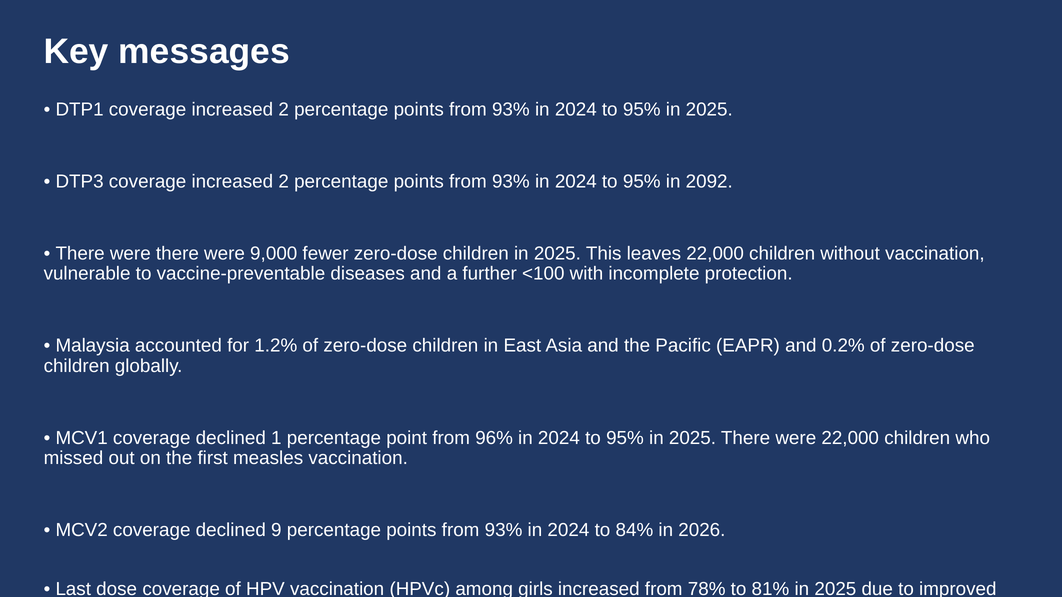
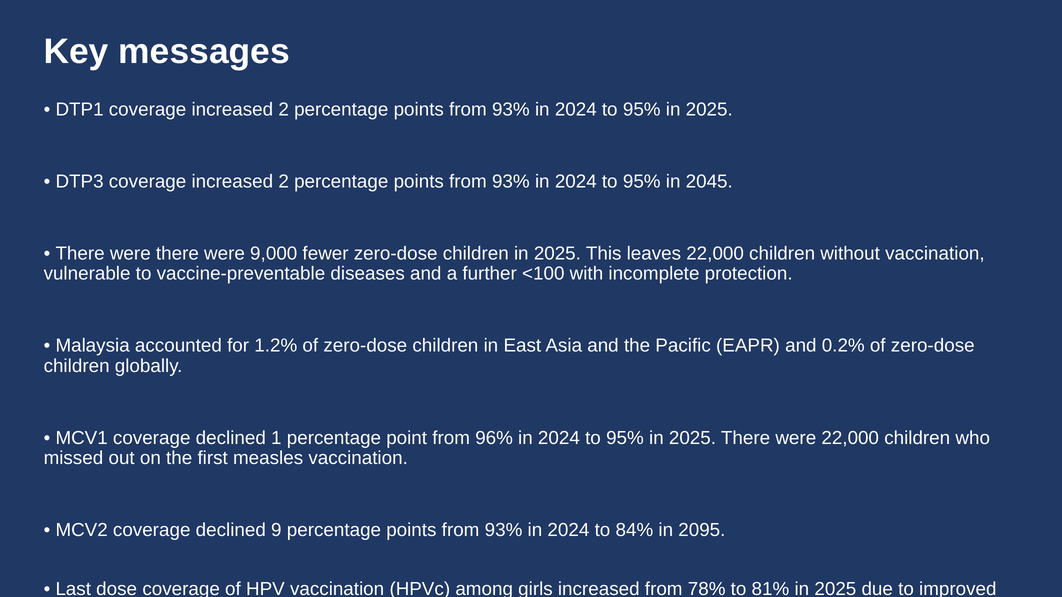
2092: 2092 -> 2045 (709, 182)
2026: 2026 -> 2095 (702, 530)
